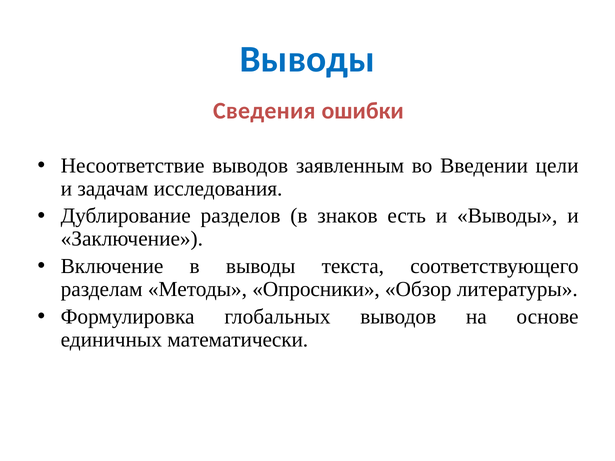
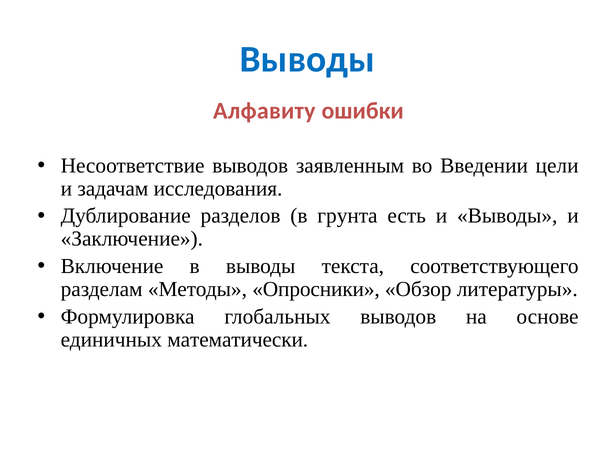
Сведения: Сведения -> Алфавиту (264, 111)
знаков: знаков -> грунта (347, 216)
